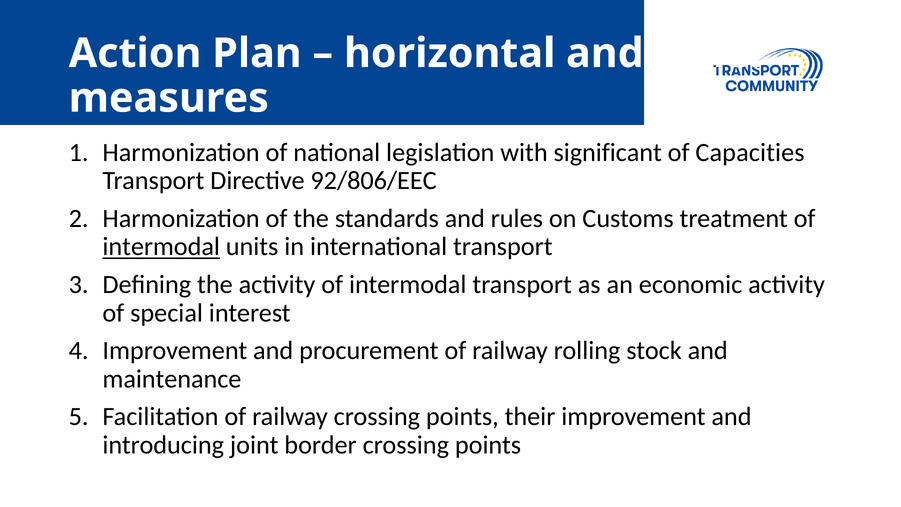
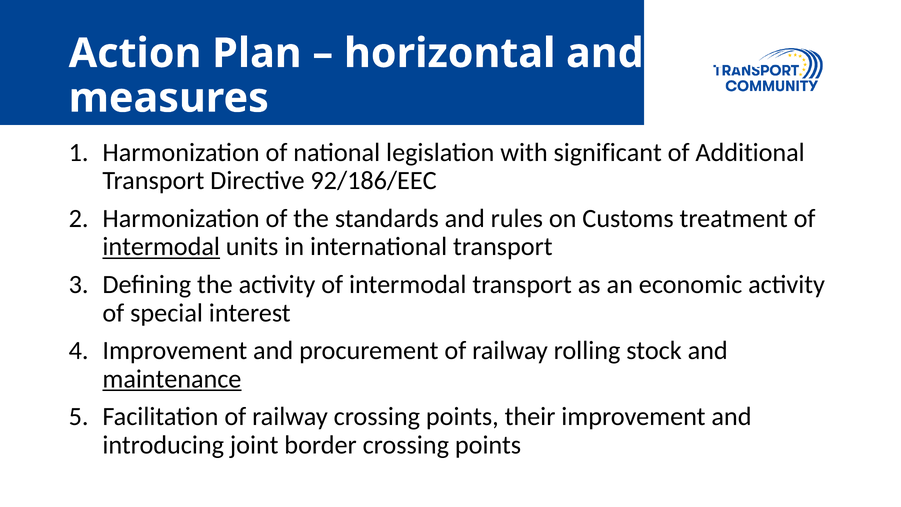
Capacities: Capacities -> Additional (750, 152)
92/806/EEC: 92/806/EEC -> 92/186/EEC (374, 181)
maintenance underline: none -> present (172, 379)
